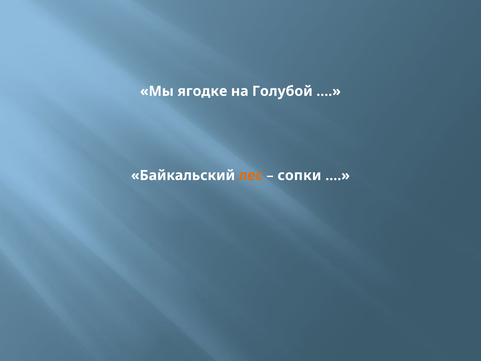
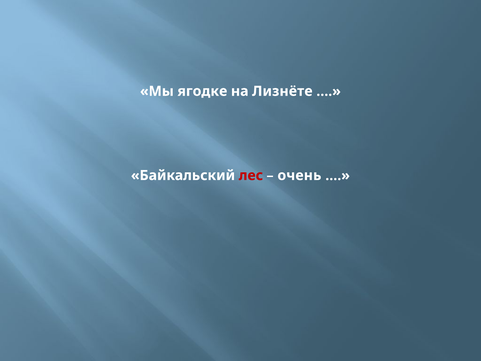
Голубой: Голубой -> Лизнёте (282, 91)
лес colour: orange -> red (251, 175)
сопки: сопки -> очень (299, 175)
